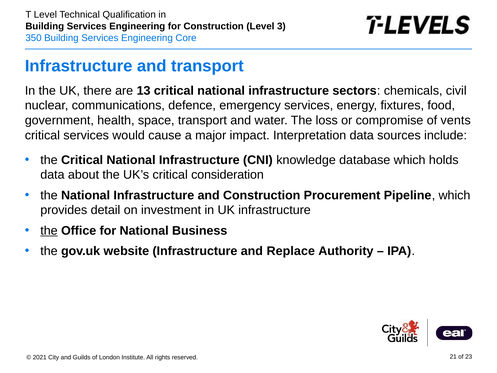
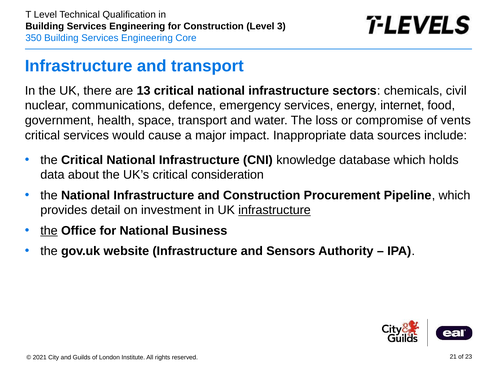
fixtures: fixtures -> internet (402, 105)
Interpretation: Interpretation -> Inappropriate (310, 135)
infrastructure underline: none -> present (275, 210)
Replace: Replace -> Sensors (291, 251)
